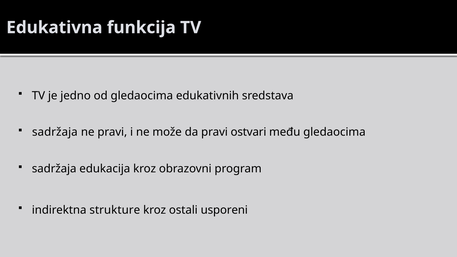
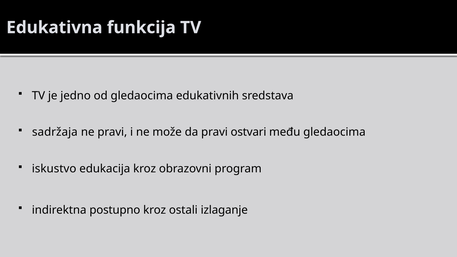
sadržaja: sadržaja -> iskustvo (54, 169)
strukture: strukture -> postupno (115, 210)
usporeni: usporeni -> izlaganje (224, 210)
